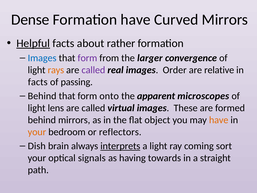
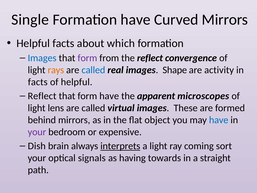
Dense: Dense -> Single (30, 20)
Helpful underline: present -> none (33, 43)
rather: rather -> which (121, 43)
the larger: larger -> reflect (150, 58)
called colour: purple -> blue (93, 70)
Order: Order -> Shape (175, 70)
relative: relative -> activity (219, 70)
of passing: passing -> helpful (77, 82)
Behind: Behind -> Reflect (42, 96)
form onto: onto -> have (109, 96)
have colour: orange -> blue (219, 120)
your colour: orange -> purple (37, 132)
reflectors: reflectors -> expensive (120, 132)
